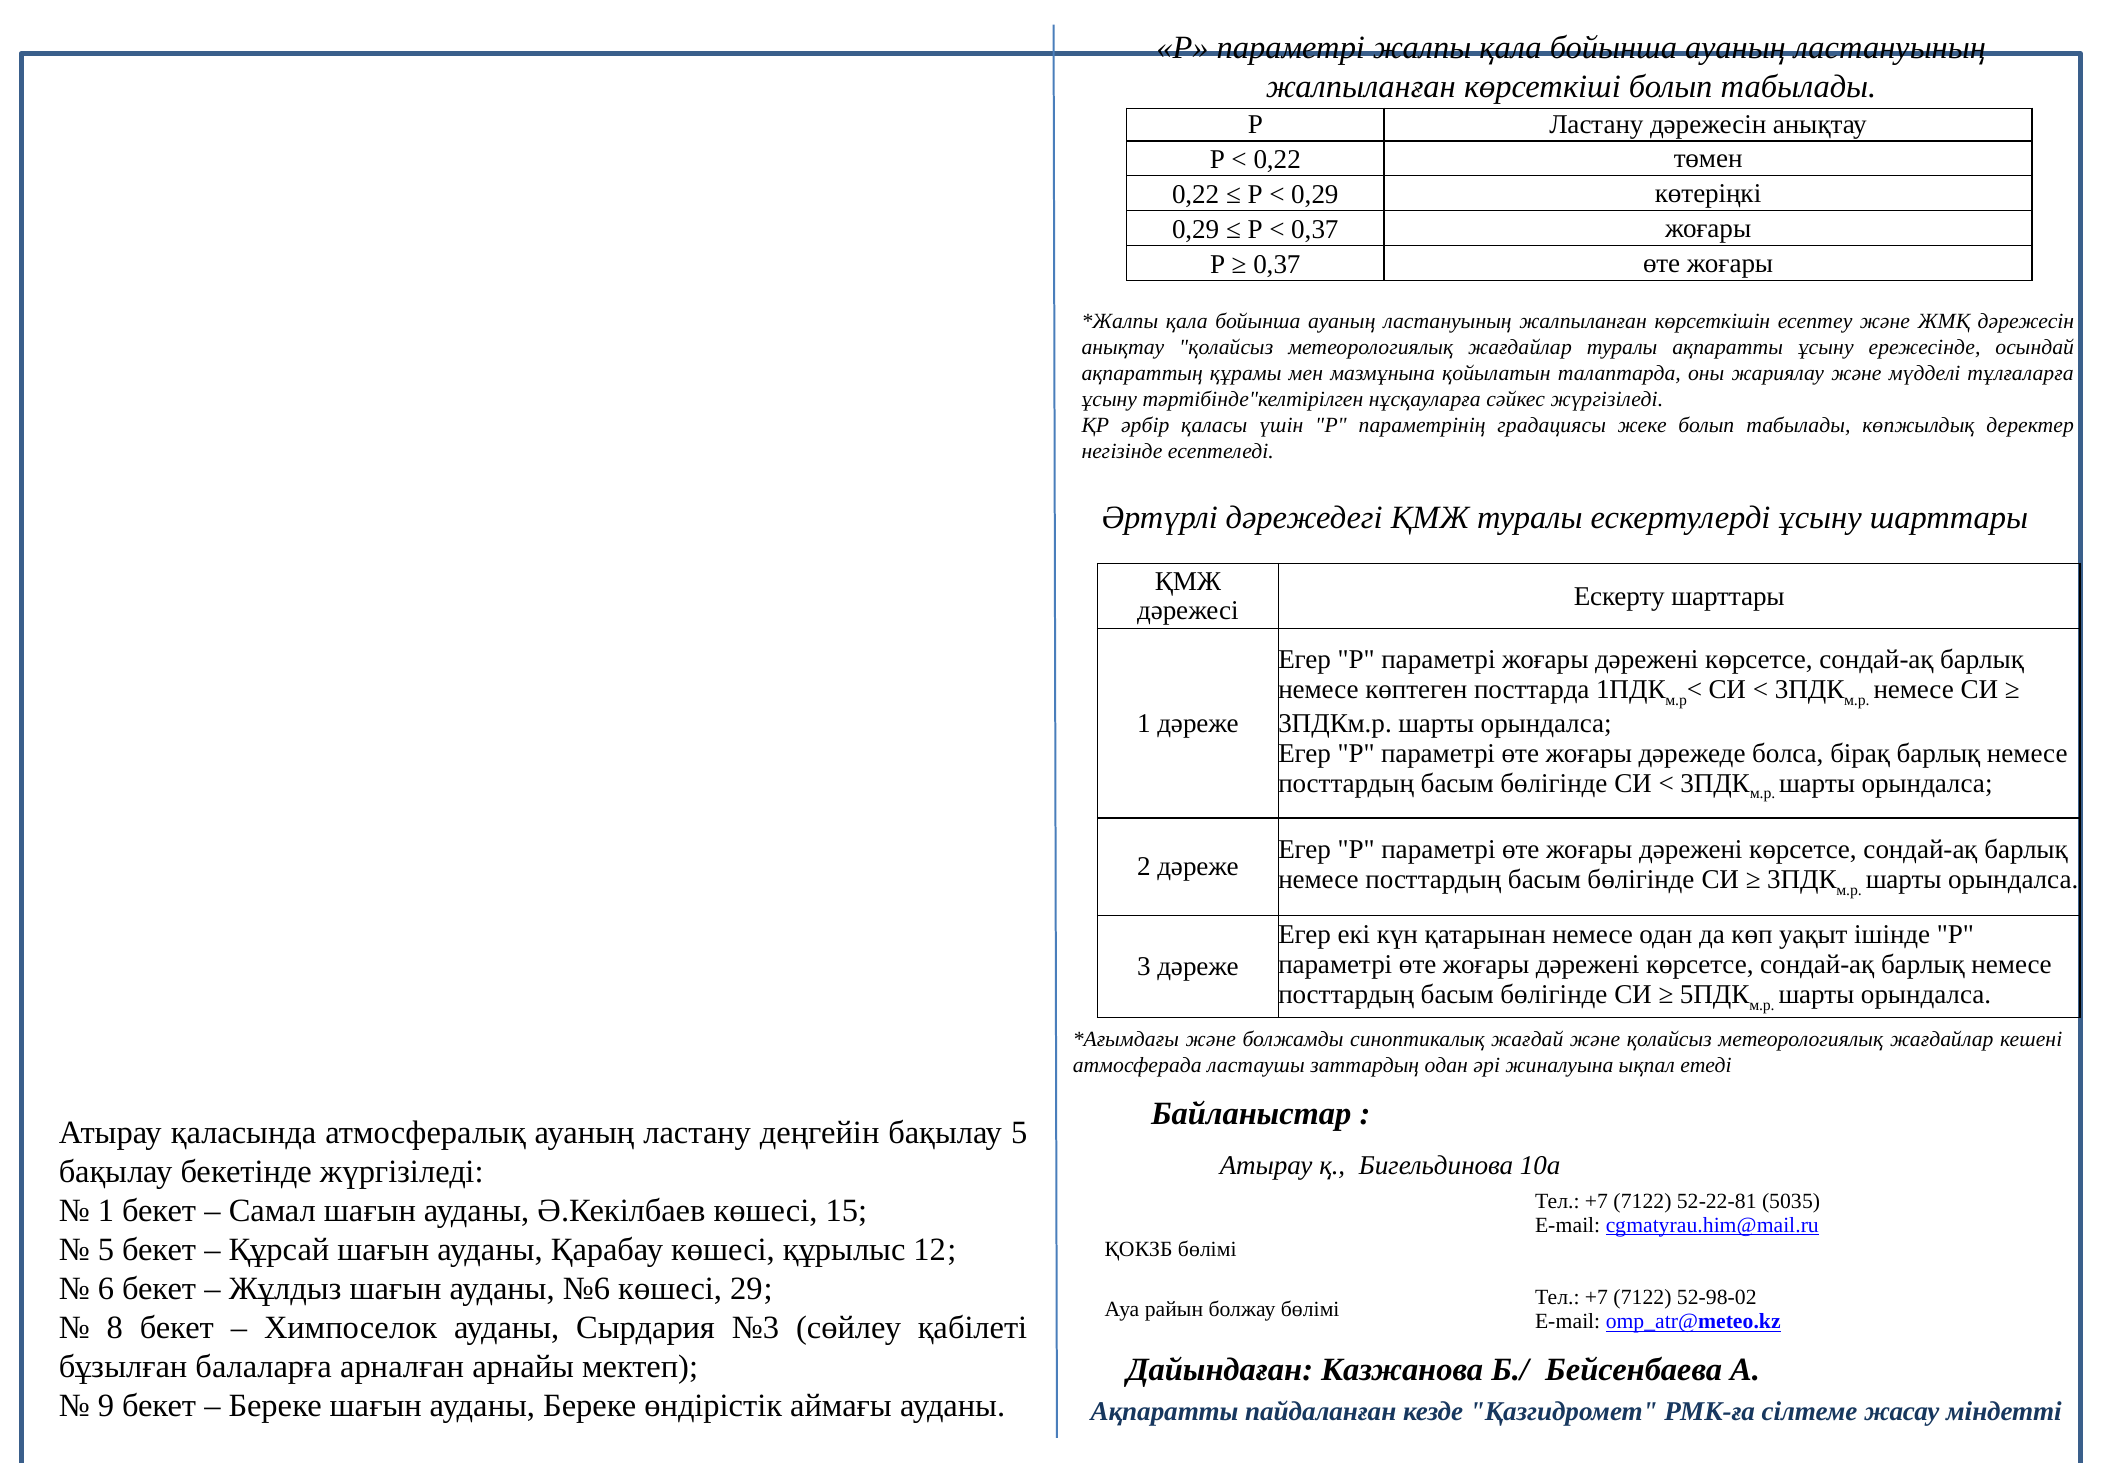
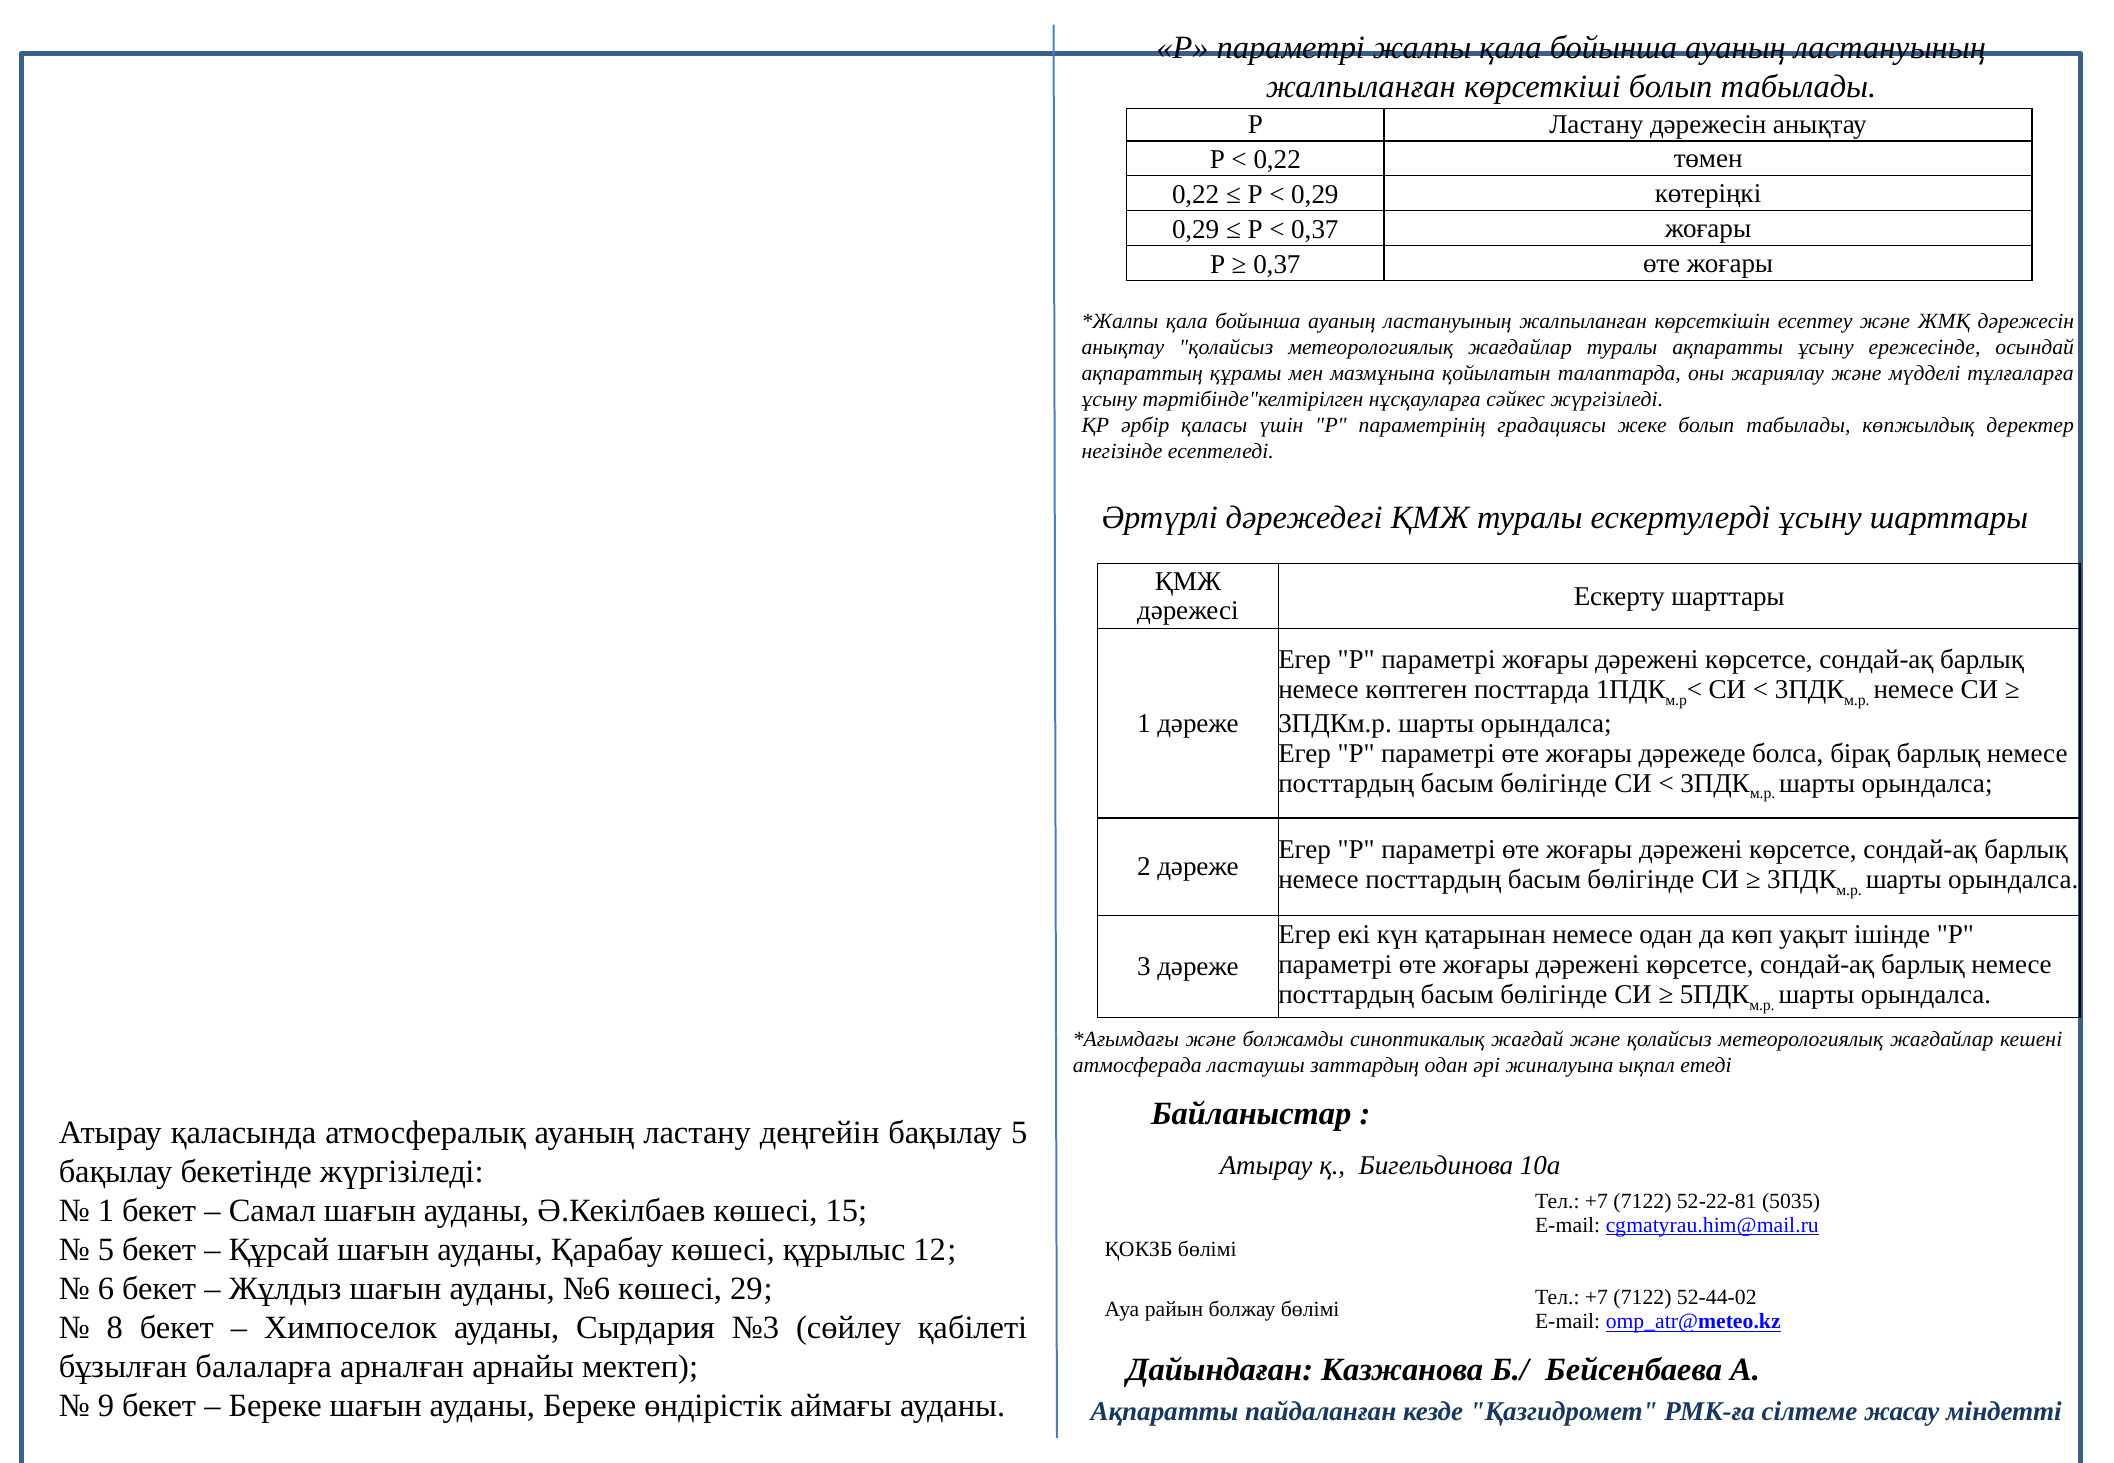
52-98-02: 52-98-02 -> 52-44-02 (1717, 1298)
